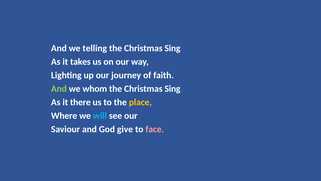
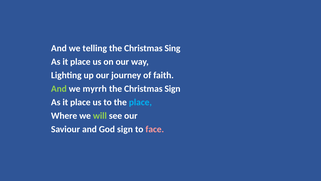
takes: takes -> place (80, 62)
whom: whom -> myrrh (95, 88)
Sing: Sing -> Sign (172, 88)
there: there -> place (80, 102)
place colour: yellow -> light blue (140, 102)
will colour: light blue -> light green (100, 115)
God give: give -> sign (125, 129)
